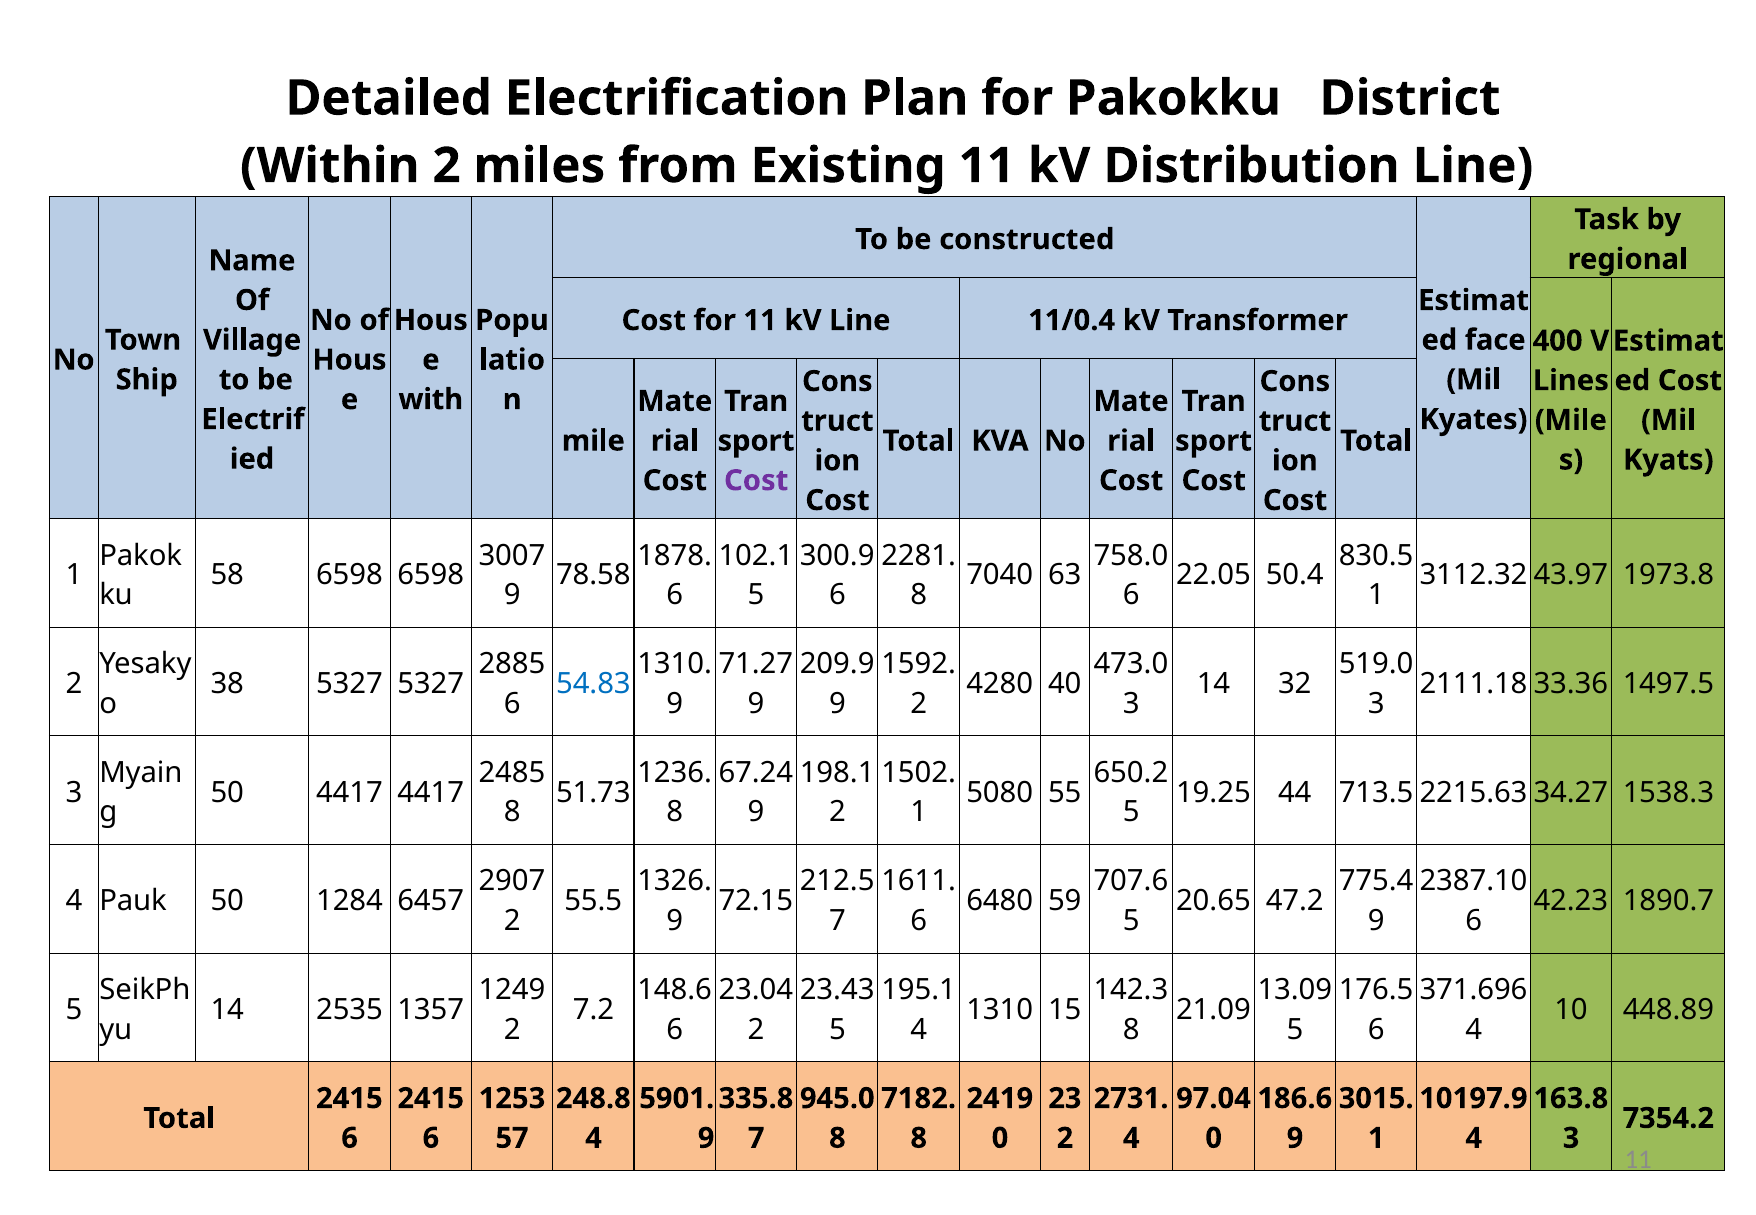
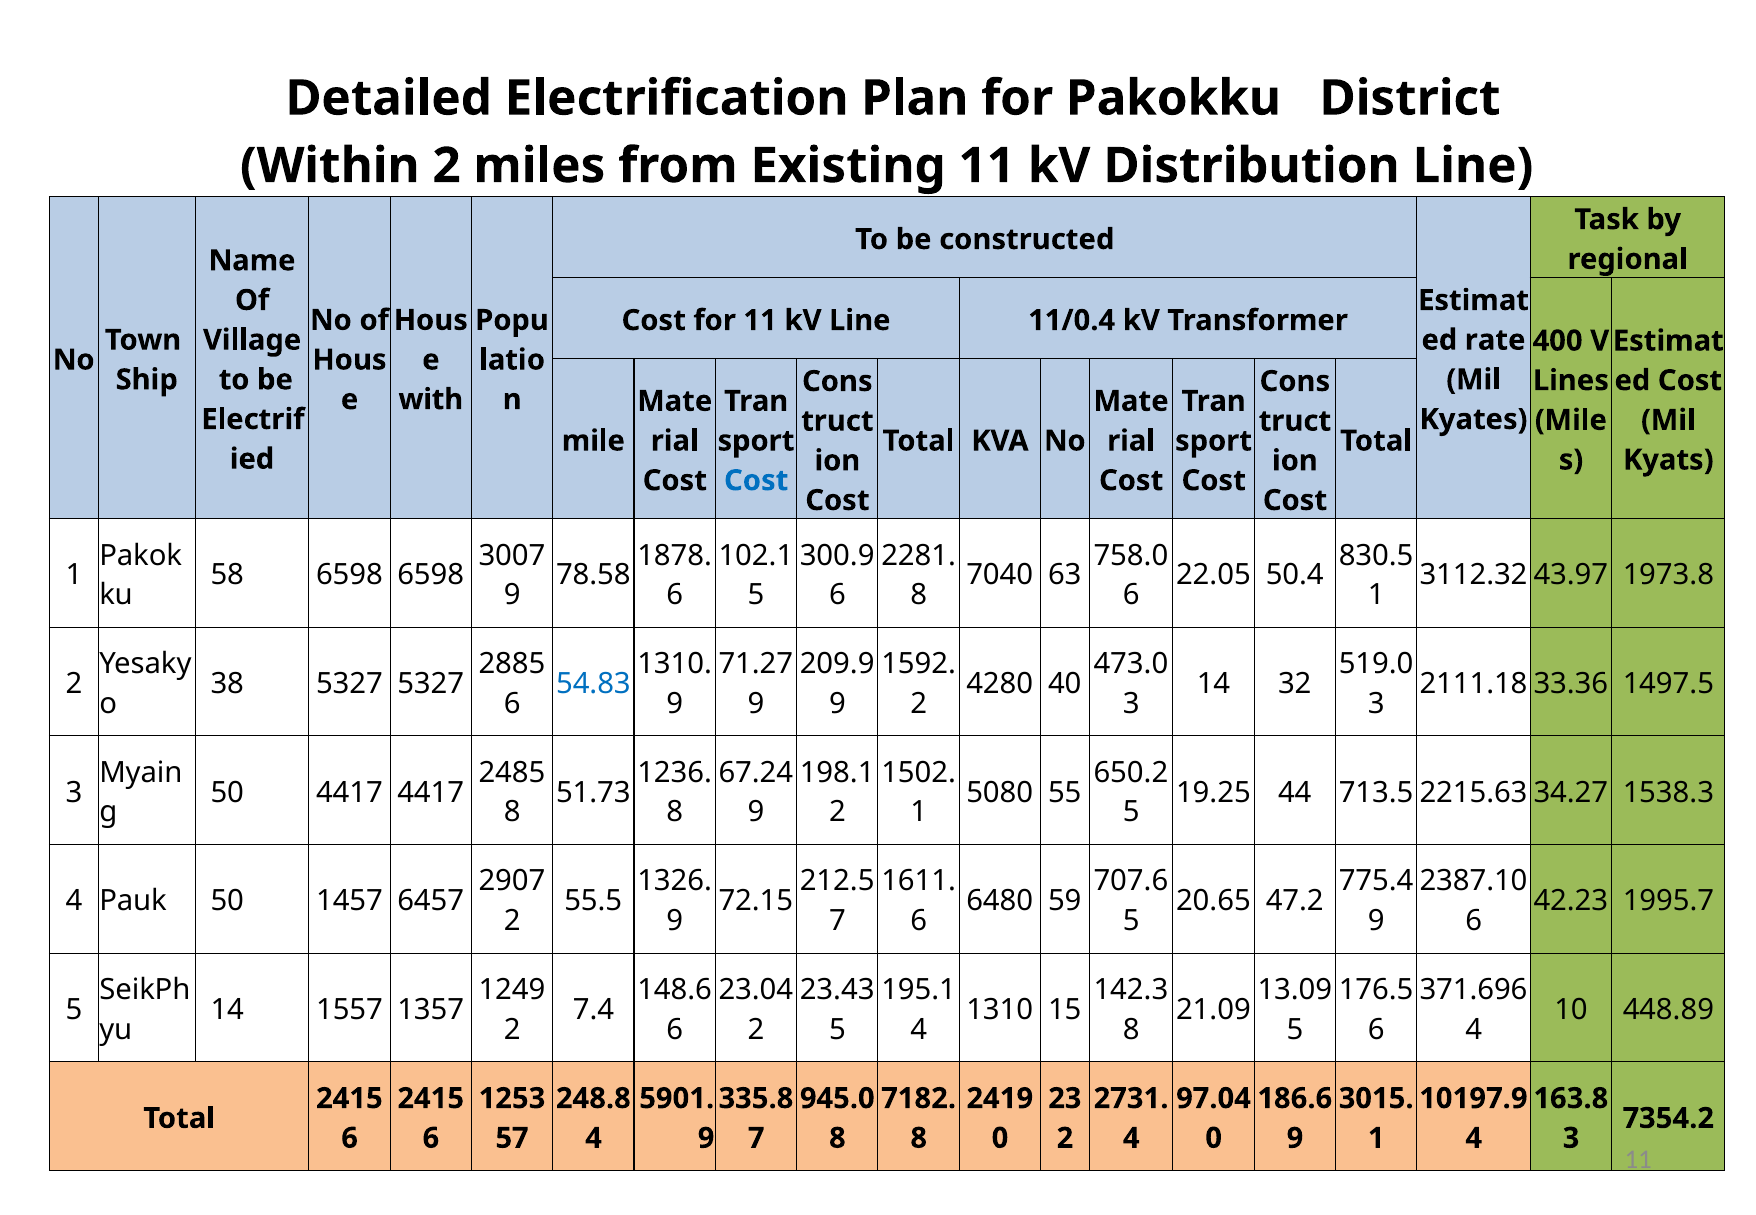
face: face -> rate (1495, 340)
Cost colour: purple -> blue (756, 481)
1284: 1284 -> 1457 (349, 902)
1890.7: 1890.7 -> 1995.7 (1668, 902)
2535: 2535 -> 1557 (349, 1010)
7.2: 7.2 -> 7.4 (593, 1010)
